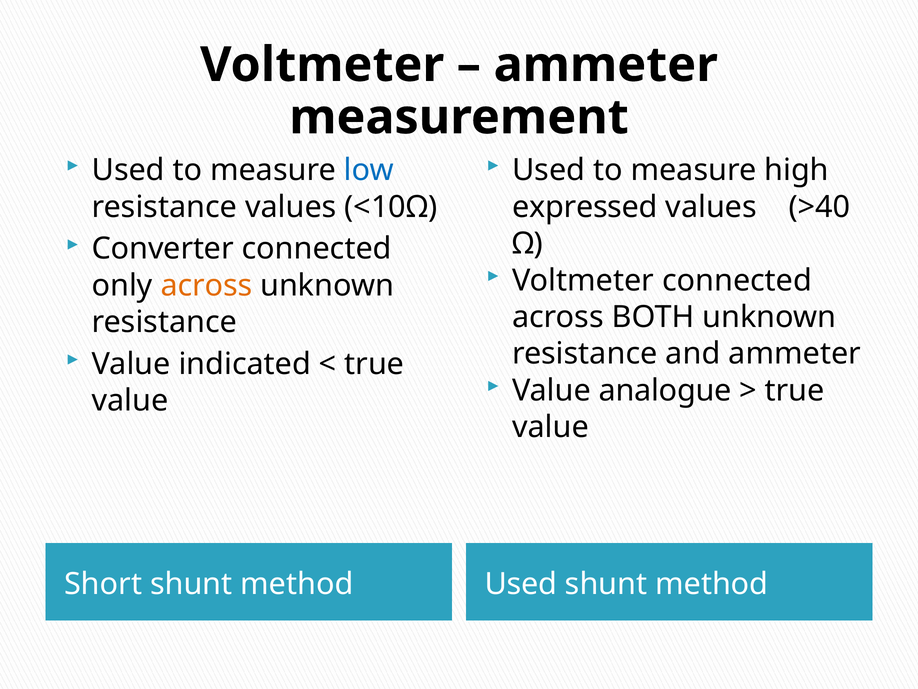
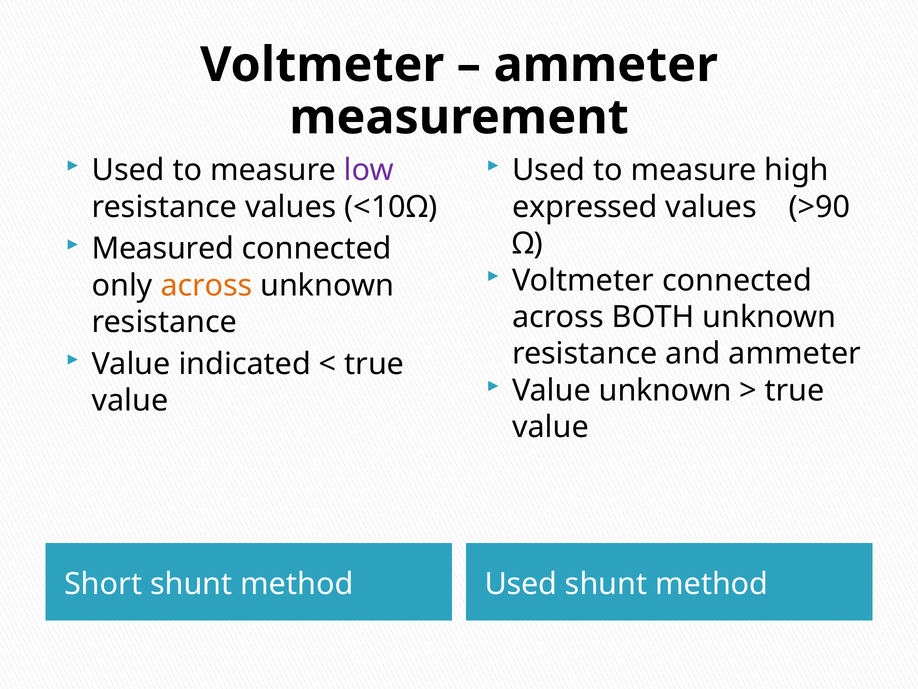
low colour: blue -> purple (369, 170)
>40: >40 -> >90 (819, 207)
Converter: Converter -> Measured (163, 249)
Value analogue: analogue -> unknown (665, 390)
